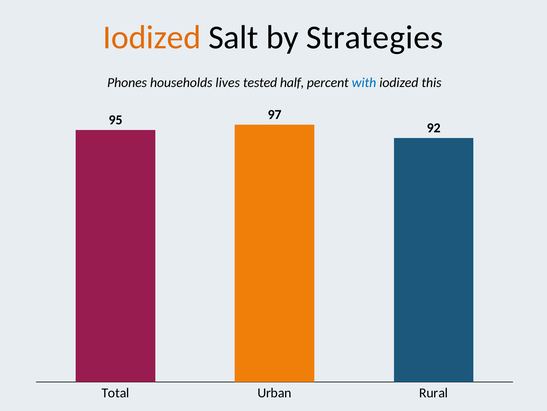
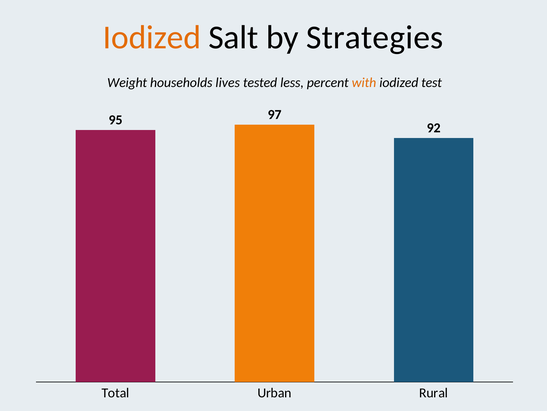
Phones: Phones -> Weight (127, 83)
half: half -> less (292, 83)
with colour: blue -> orange (364, 83)
this: this -> test (432, 83)
